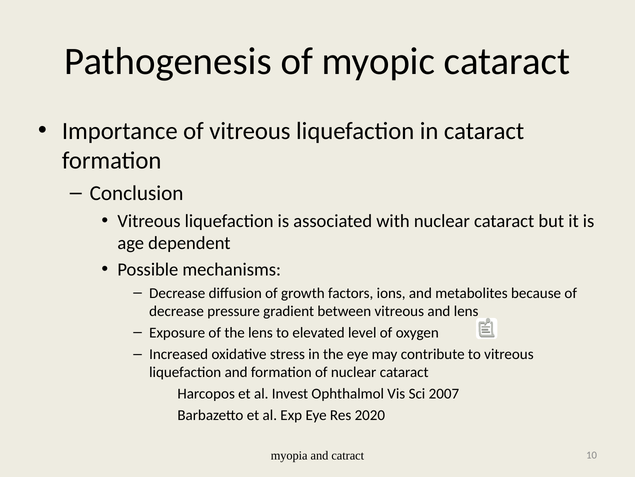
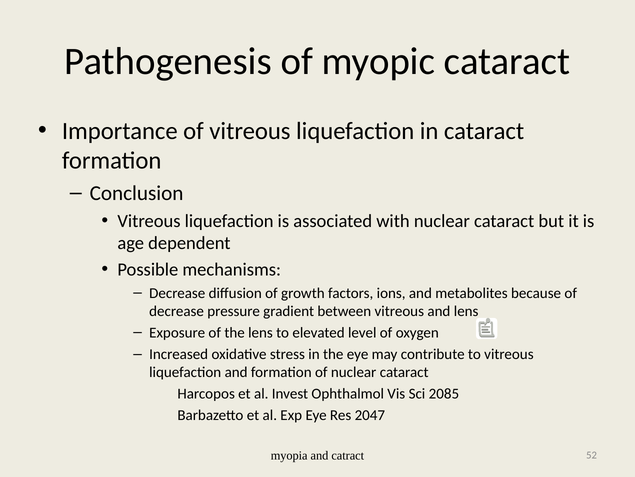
2007: 2007 -> 2085 (444, 393)
2020: 2020 -> 2047 (370, 415)
10: 10 -> 52 (592, 455)
